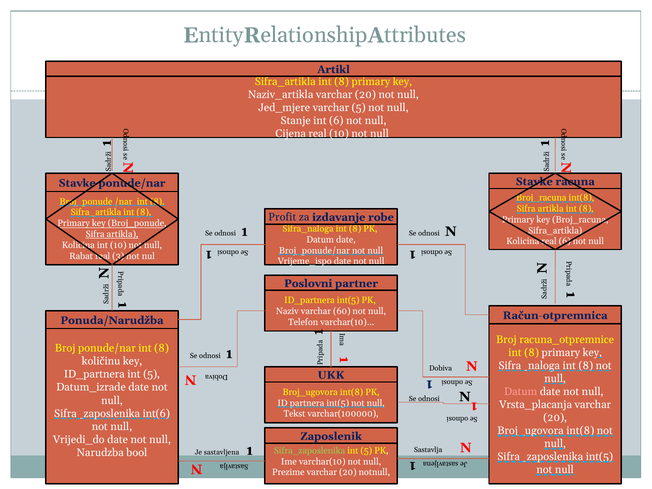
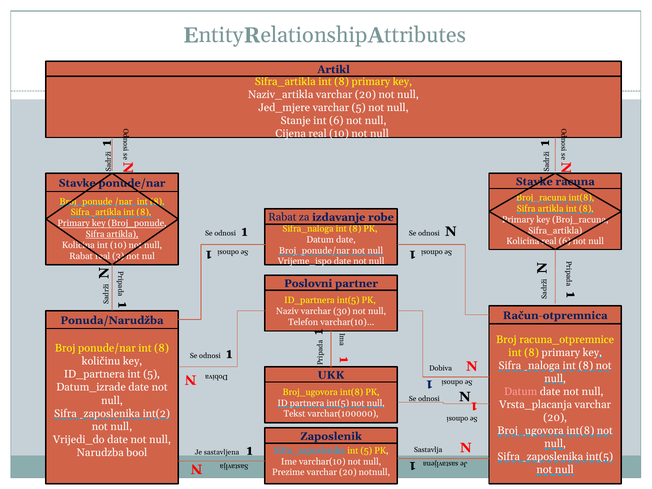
Profit: Profit -> Rabat (282, 217)
60: 60 -> 30 (342, 311)
int(6: int(6 -> int(2 (156, 413)
Sifra_zaposlenika colour: light green -> light blue (309, 451)
